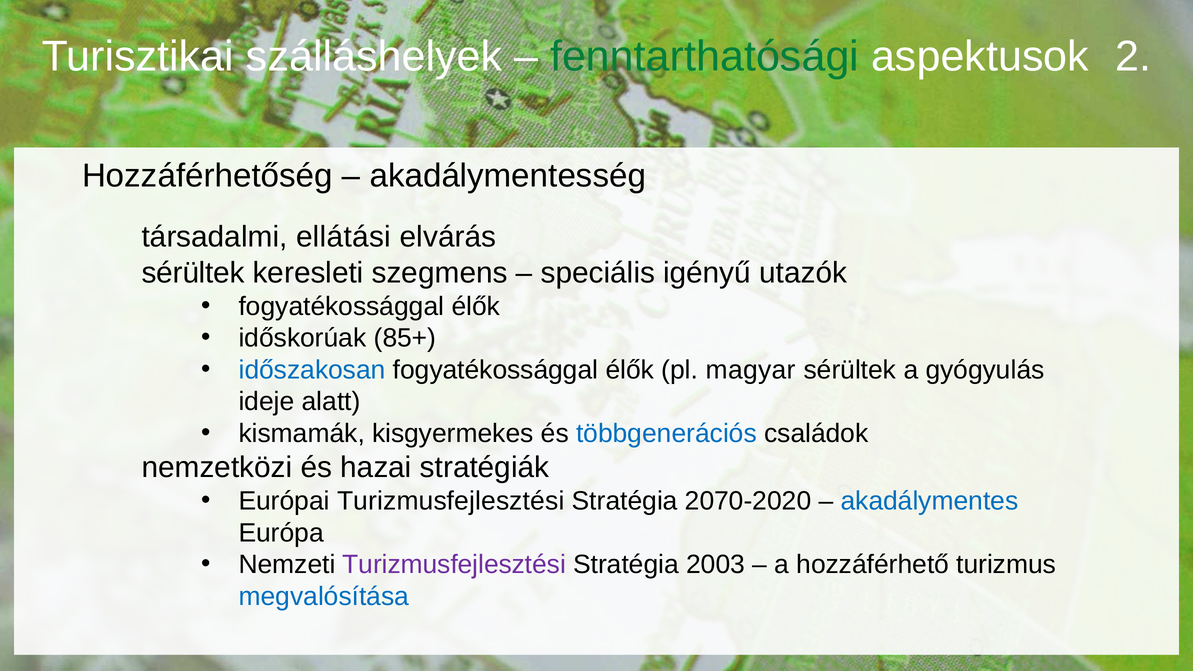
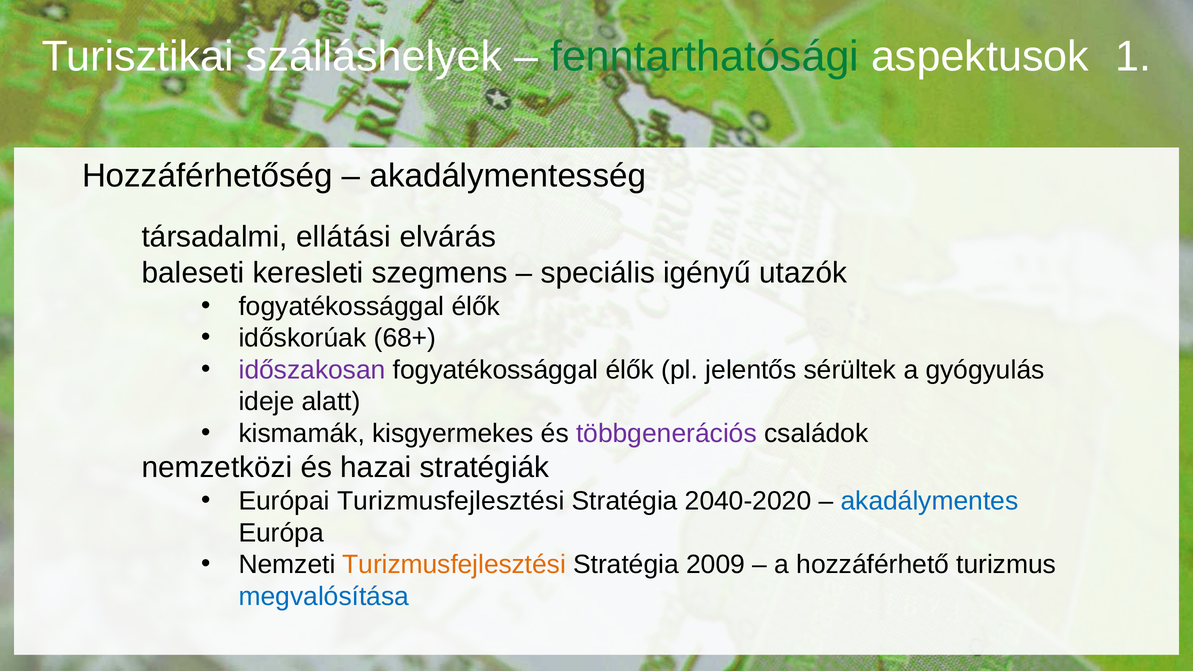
2: 2 -> 1 (1133, 57)
sérültek: sérültek -> baleseti (193, 273)
85+: 85+ -> 68+ (405, 338)
időszakosan colour: blue -> purple (312, 370)
magyar: magyar -> jelentős (751, 370)
többgenerációs colour: blue -> purple (666, 434)
2070-2020: 2070-2020 -> 2040-2020 (748, 501)
Turizmusfejlesztési colour: purple -> orange (454, 565)
2003: 2003 -> 2009 (716, 565)
